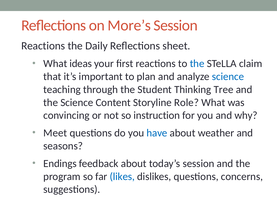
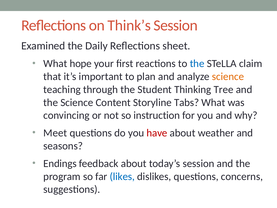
More’s: More’s -> Think’s (129, 25)
Reactions: Reactions -> Examined (43, 46)
ideas: ideas -> hope (81, 64)
science colour: blue -> orange (228, 76)
Role: Role -> Tabs (187, 102)
have colour: blue -> red (157, 133)
